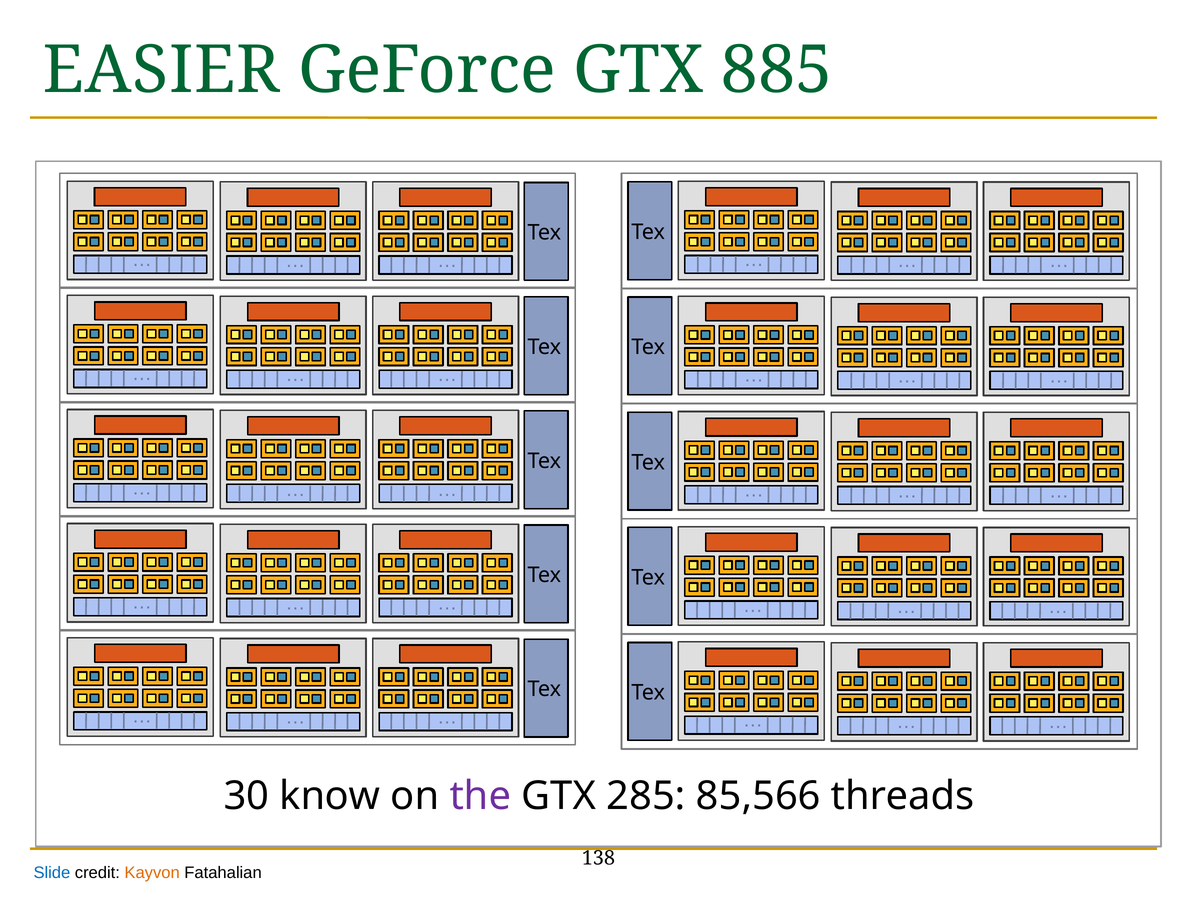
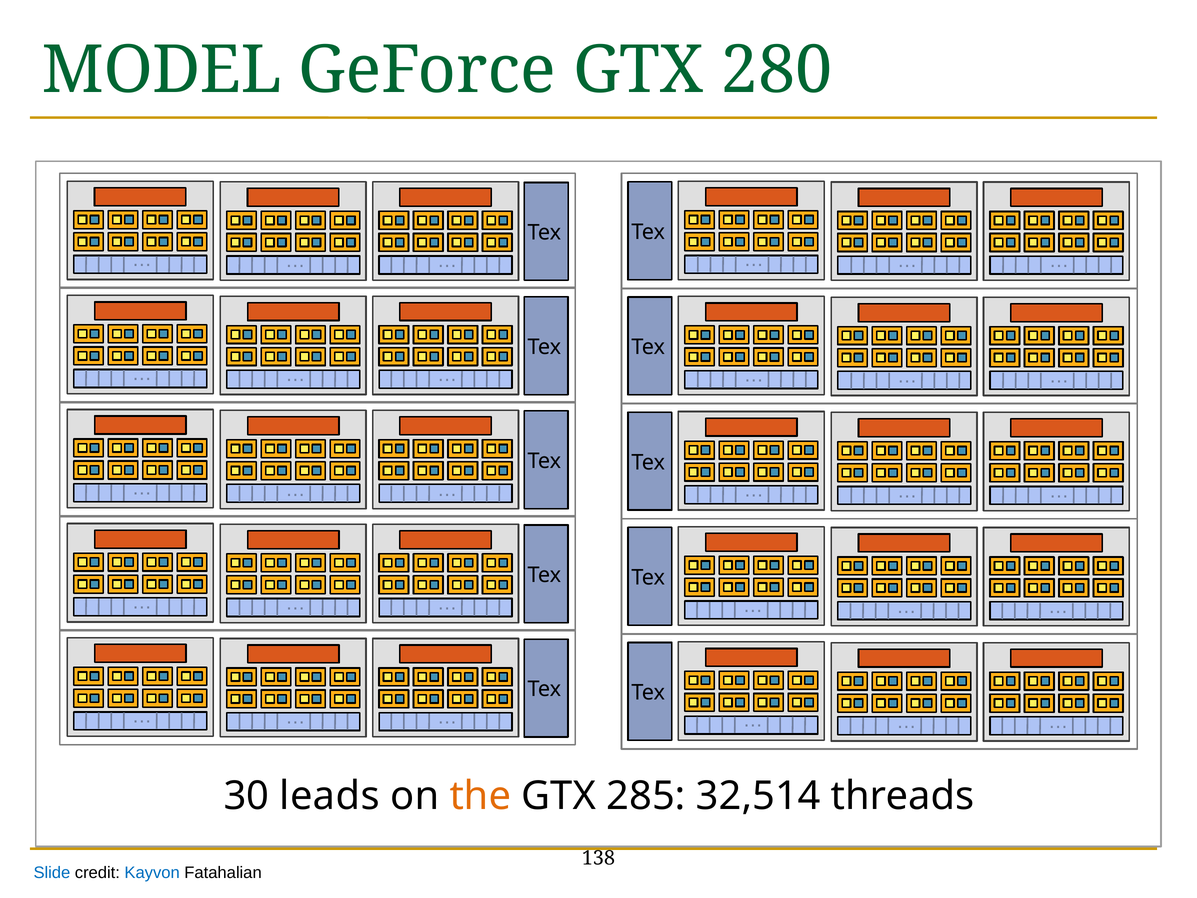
EASIER: EASIER -> MODEL (162, 70)
885: 885 -> 280 (777, 70)
know: know -> leads (330, 796)
the colour: purple -> orange (480, 796)
85,566: 85,566 -> 32,514 (758, 796)
Kayvon colour: orange -> blue (152, 873)
